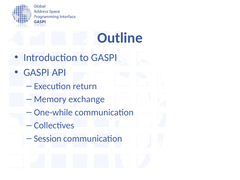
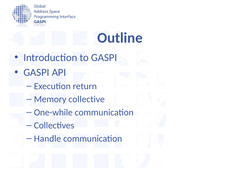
exchange: exchange -> collective (87, 99)
Session: Session -> Handle (47, 139)
